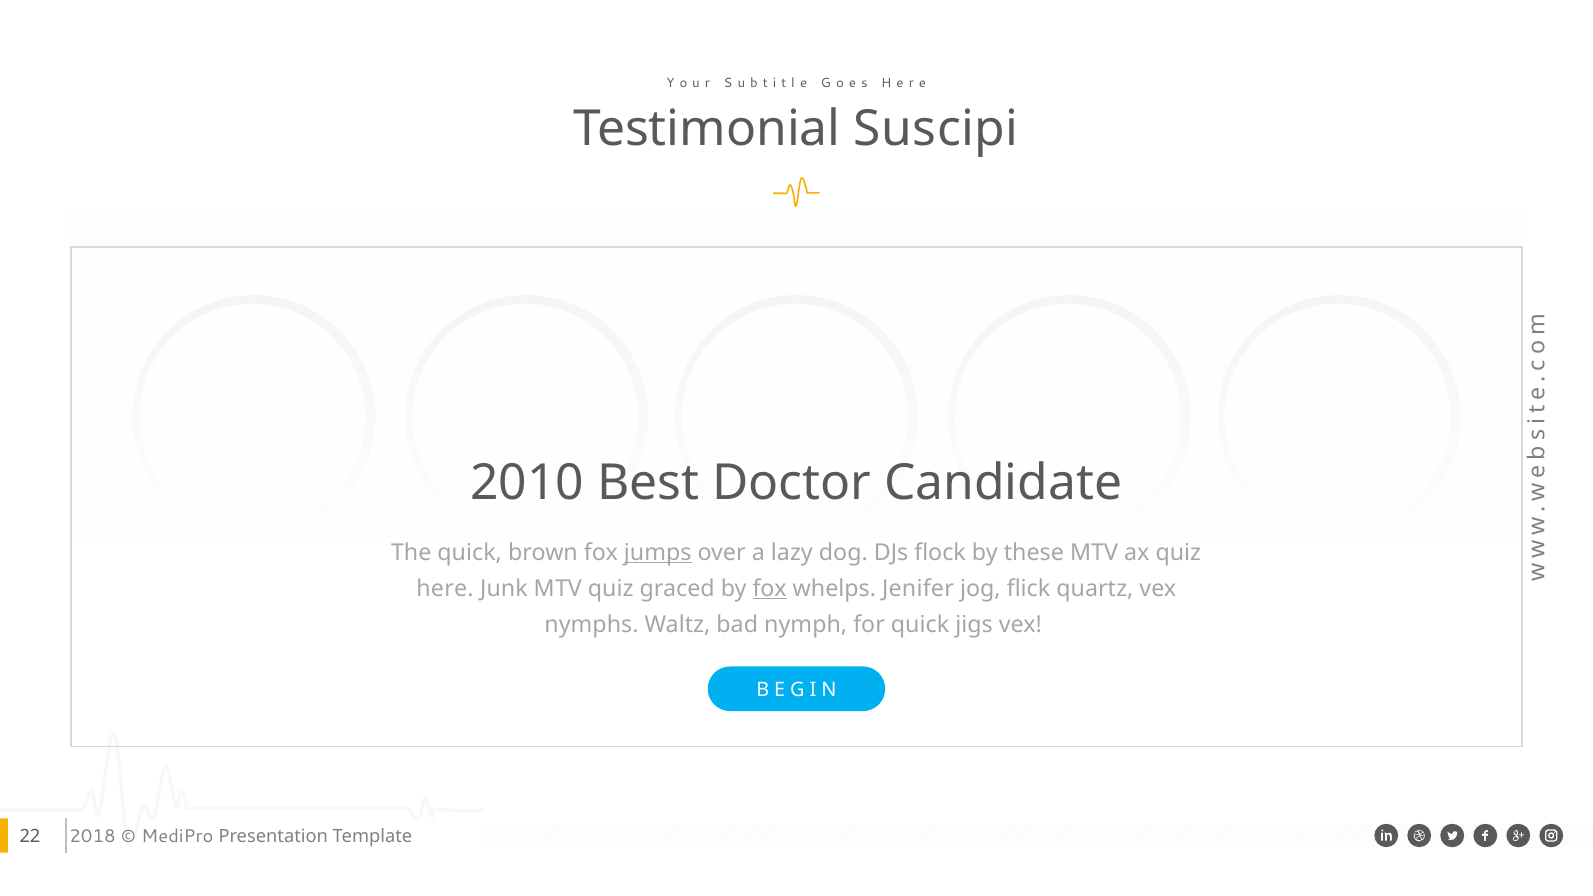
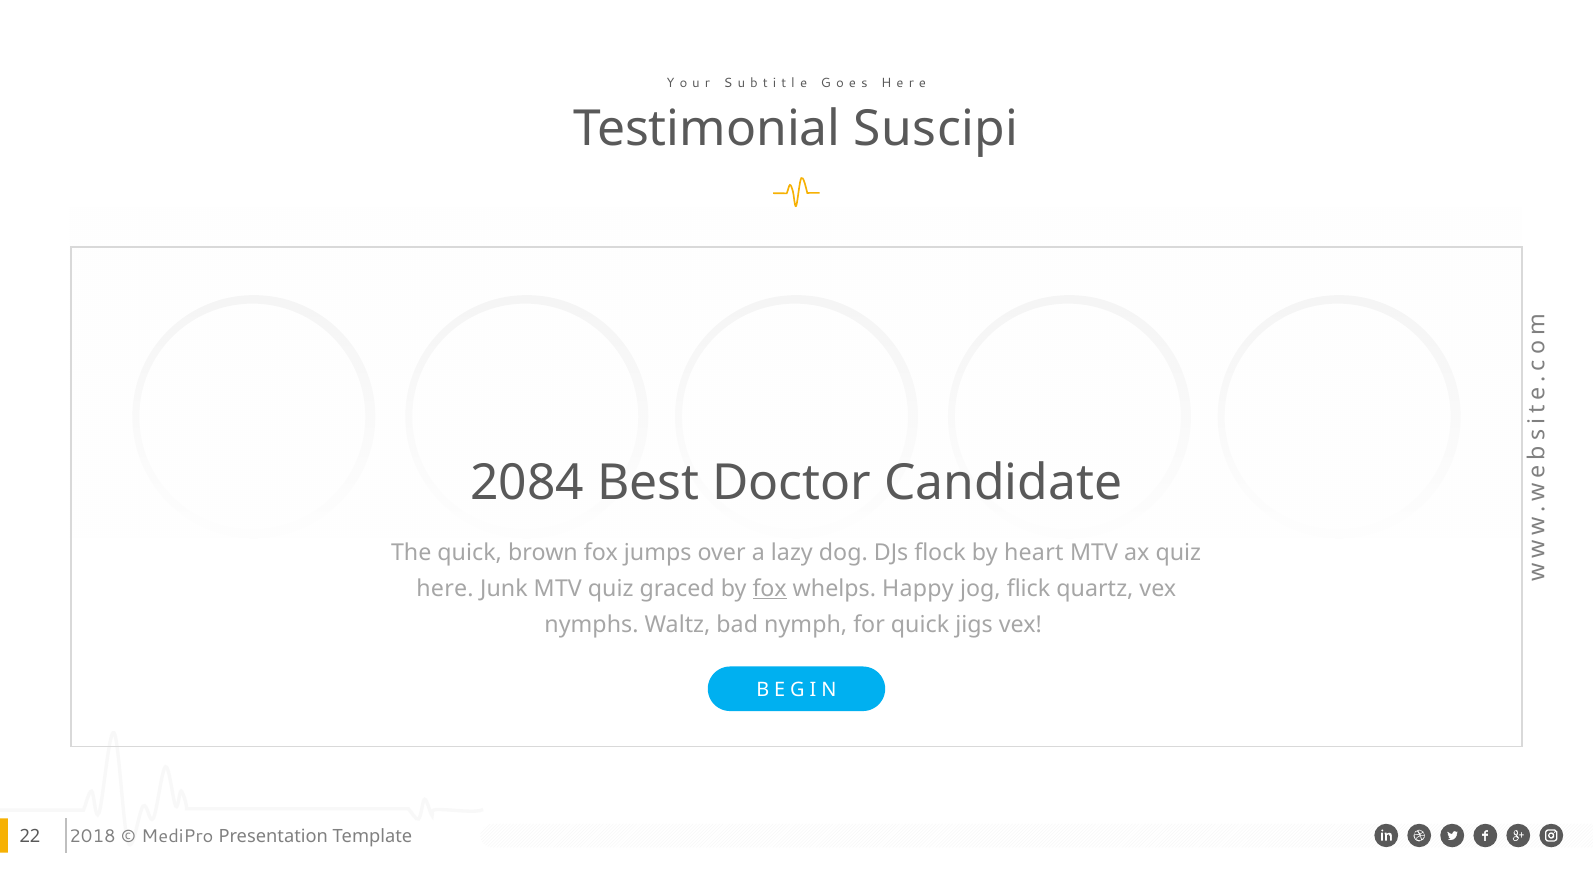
2010: 2010 -> 2084 (527, 483)
jumps underline: present -> none (658, 553)
these: these -> heart (1034, 553)
Jenifer: Jenifer -> Happy (918, 589)
